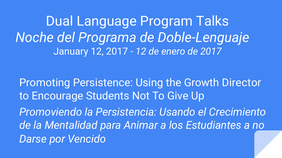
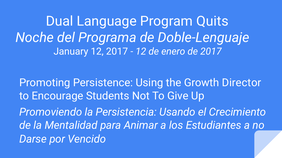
Talks: Talks -> Quits (212, 21)
